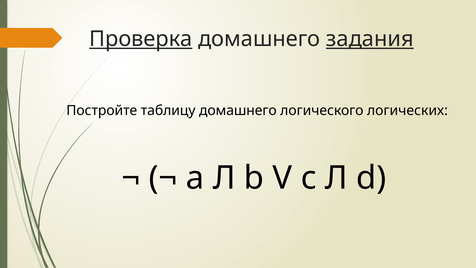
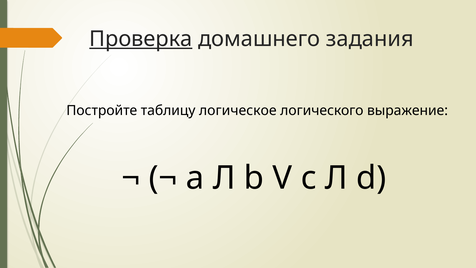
задания underline: present -> none (370, 39)
таблицу домашнего: домашнего -> логическое (238, 111)
логических: логических -> выражение (407, 111)
